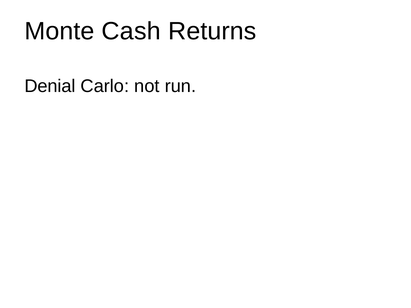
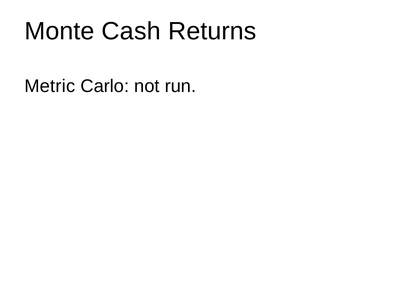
Denial: Denial -> Metric (50, 86)
